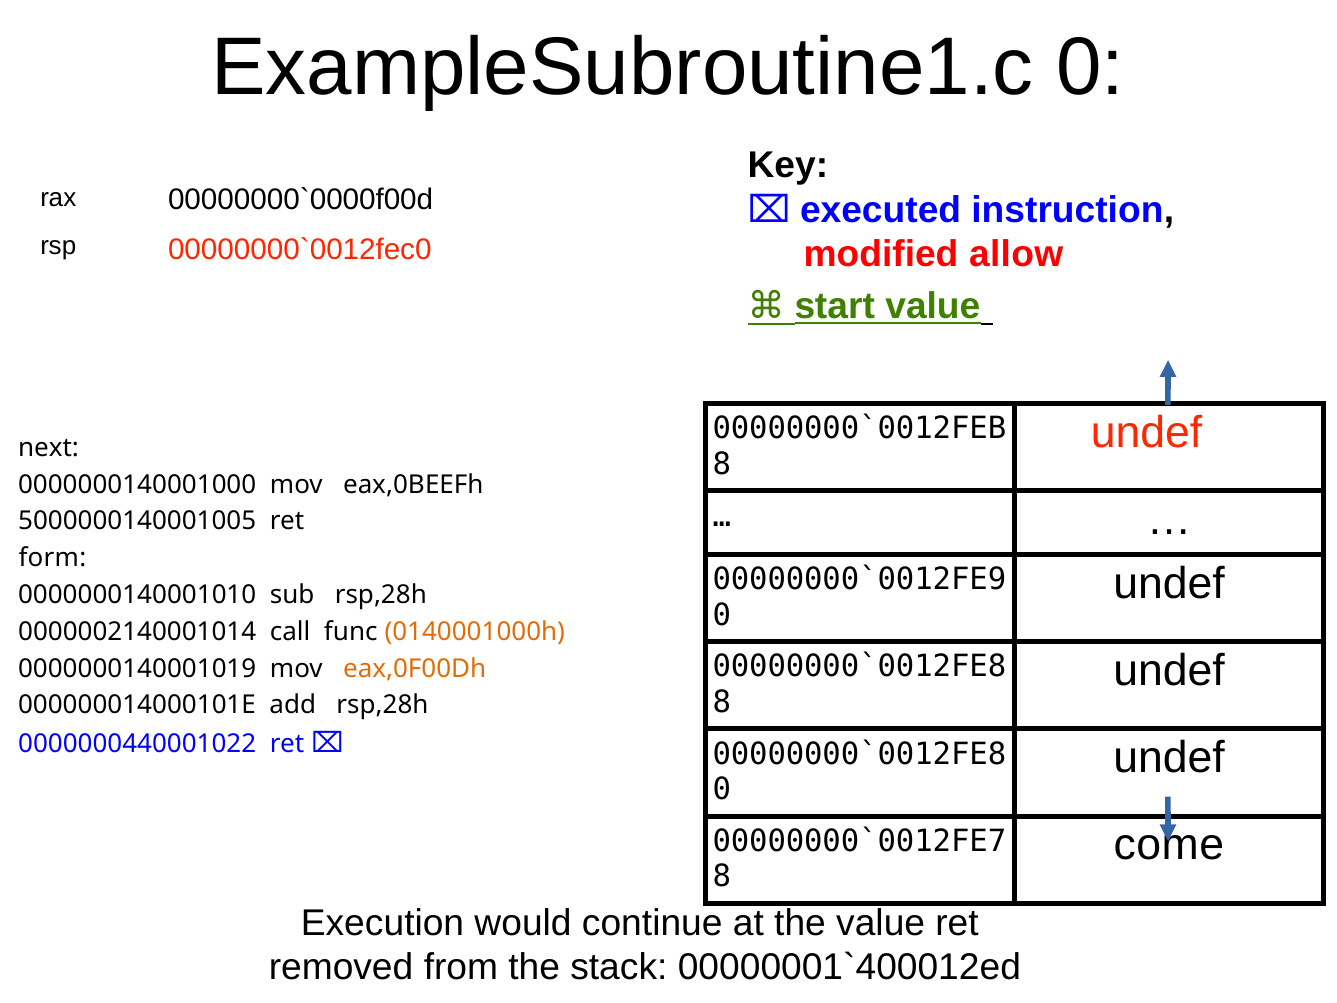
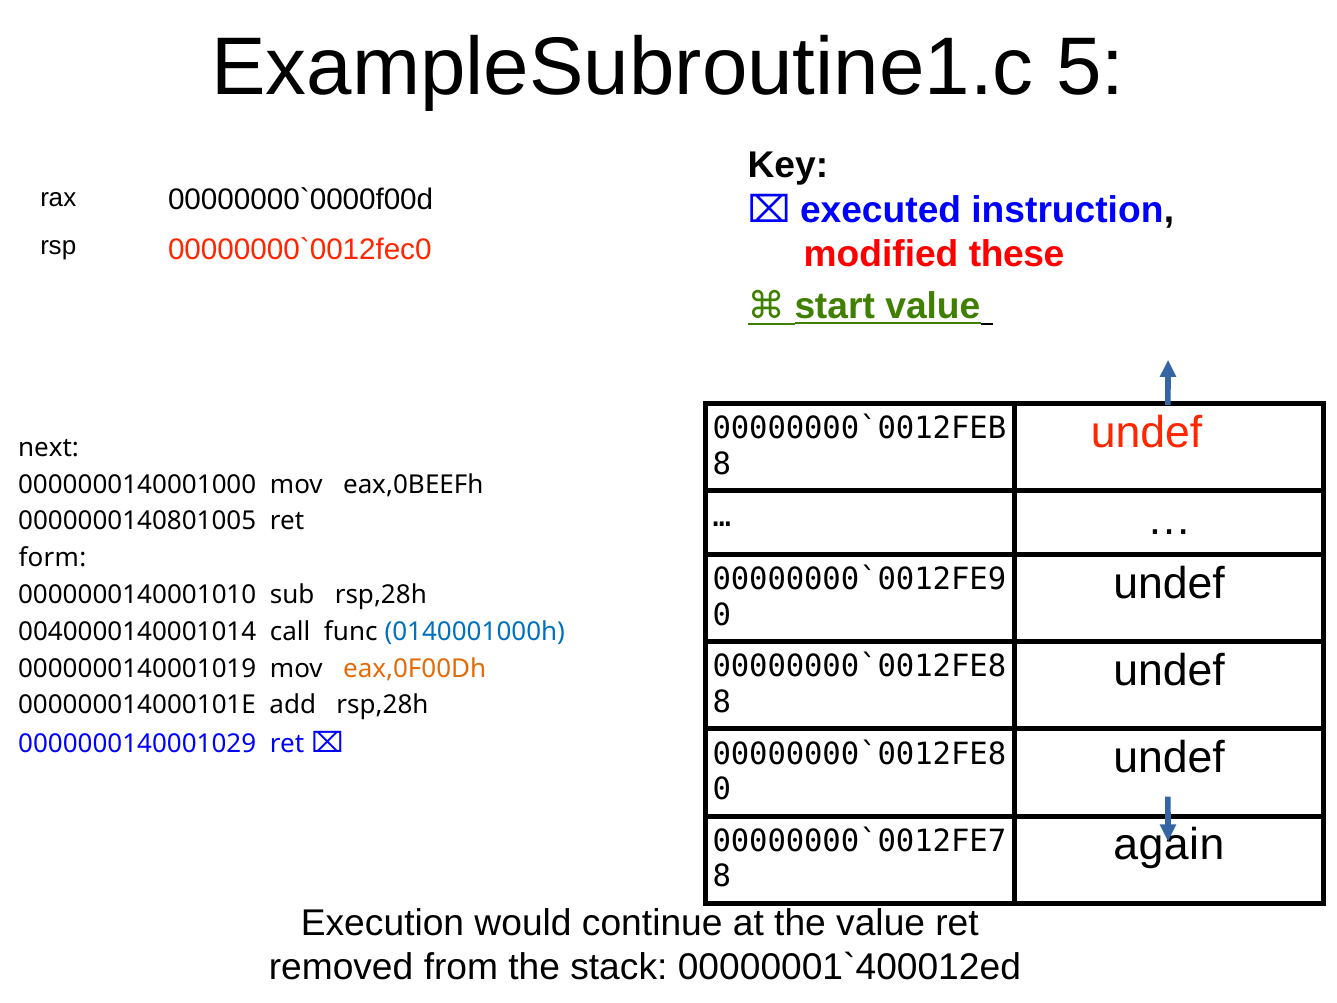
ExampleSubroutine1.c 0: 0 -> 5 (1090, 67)
allow: allow -> these (1017, 255)
5000000140001005: 5000000140001005 -> 0000000140801005 (137, 521)
0000002140001014: 0000002140001014 -> 0040000140001014 (137, 632)
0140001000h colour: orange -> blue (475, 632)
0000000440001022: 0000000440001022 -> 0000000140001029 (137, 744)
come: come -> again (1169, 845)
